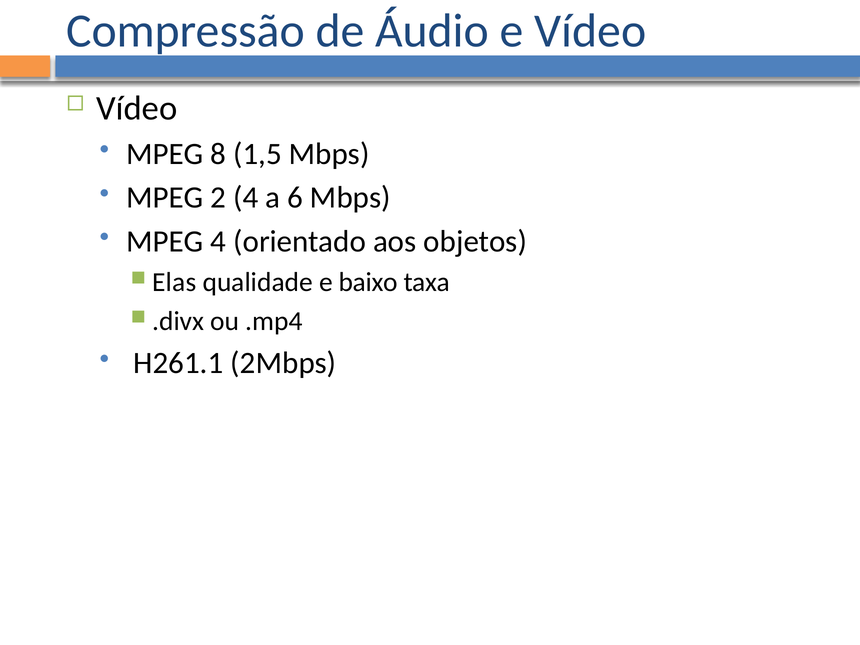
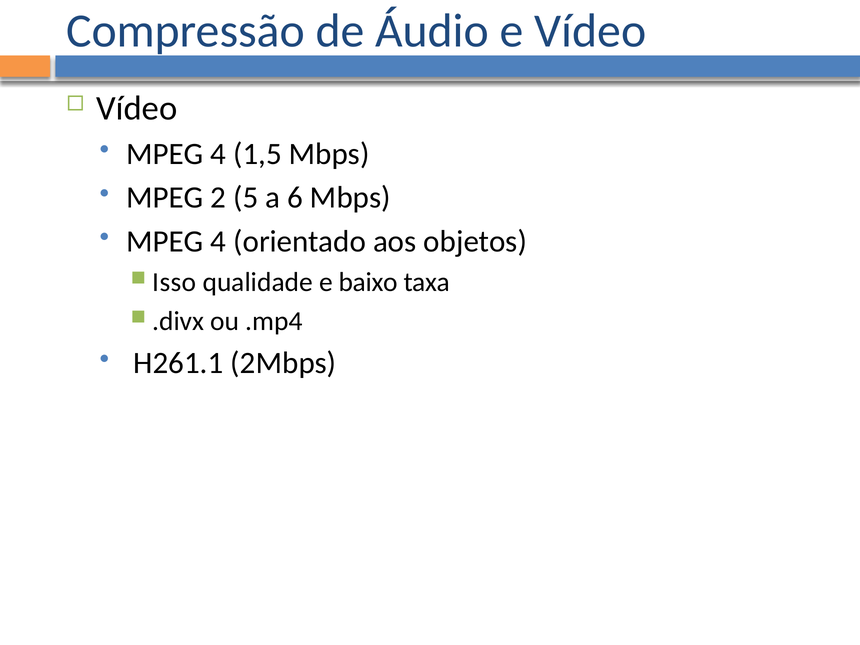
8: 8 -> 4 (218, 154)
2 4: 4 -> 5 (246, 198)
Elas: Elas -> Isso (174, 282)
